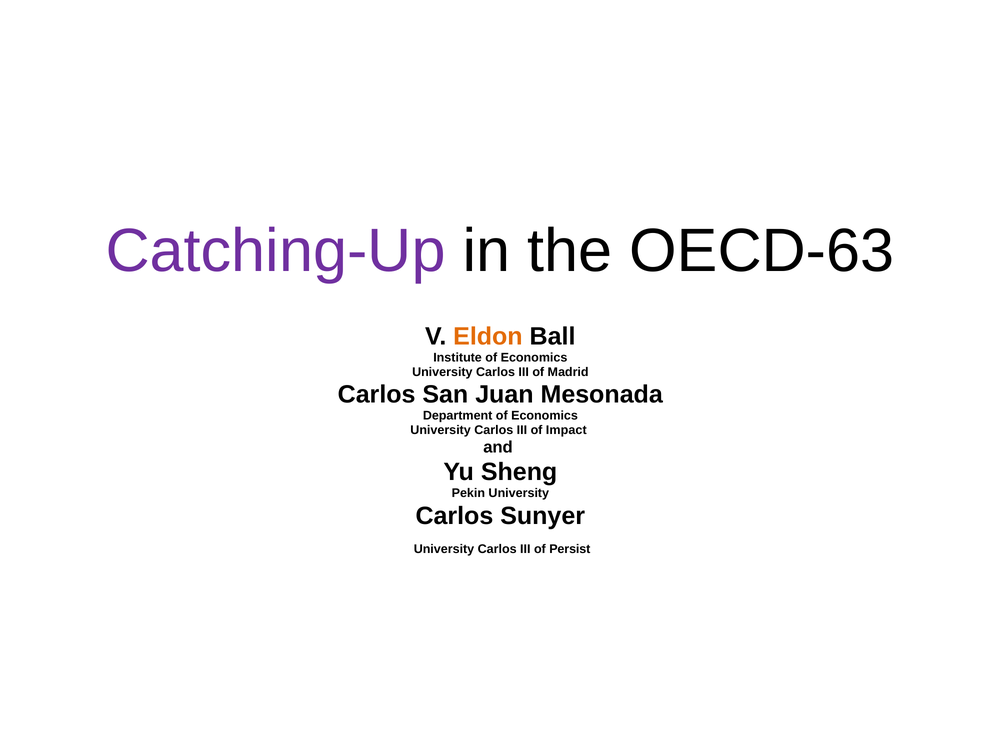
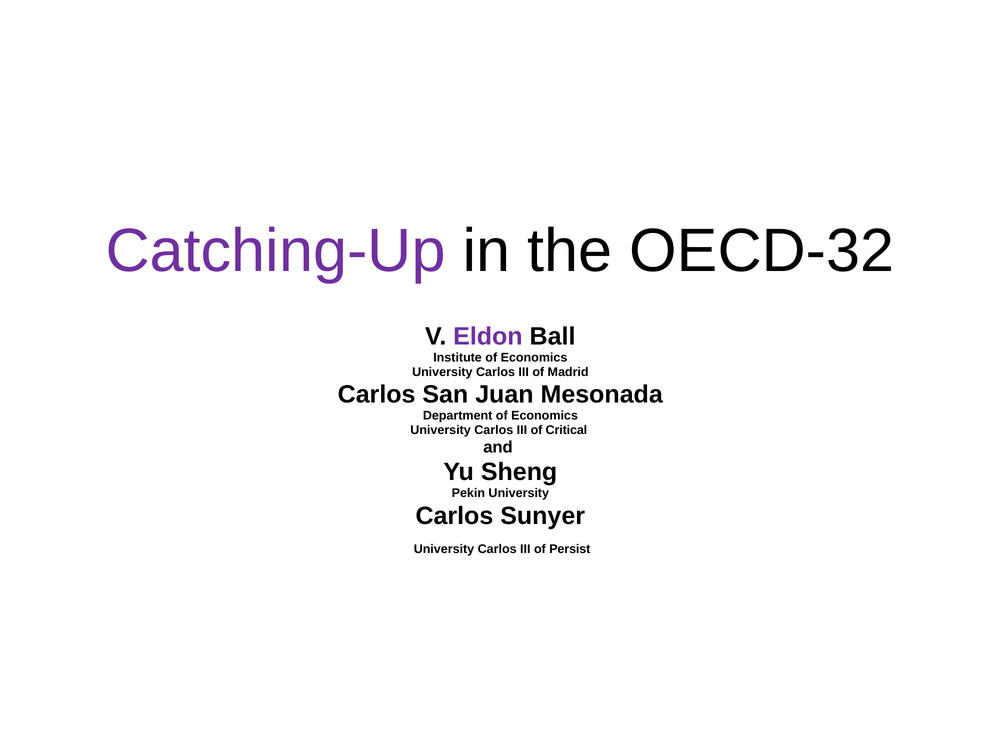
OECD-63: OECD-63 -> OECD-32 (762, 251)
Eldon colour: orange -> purple (488, 336)
Impact: Impact -> Critical (566, 430)
